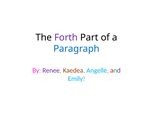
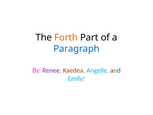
Forth colour: purple -> orange (66, 37)
